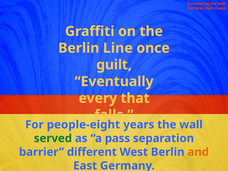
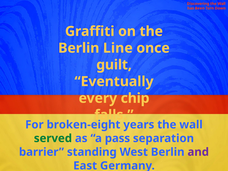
that: that -> chip (135, 98)
people-eight: people-eight -> broken-eight (83, 125)
different: different -> standing (92, 152)
and colour: orange -> purple (198, 152)
